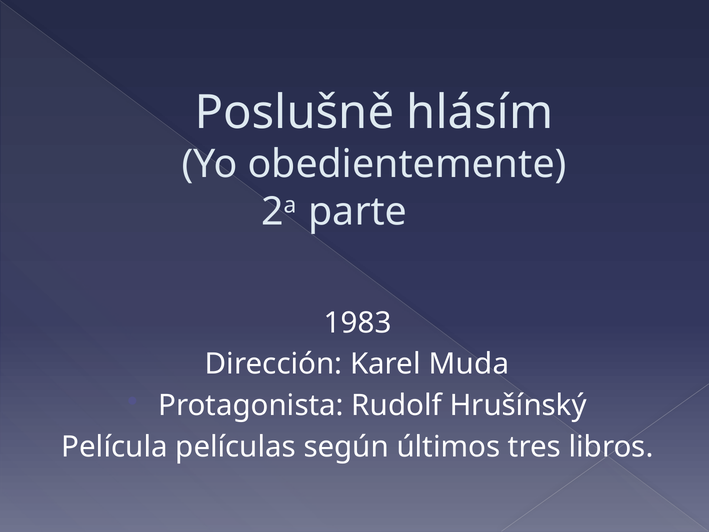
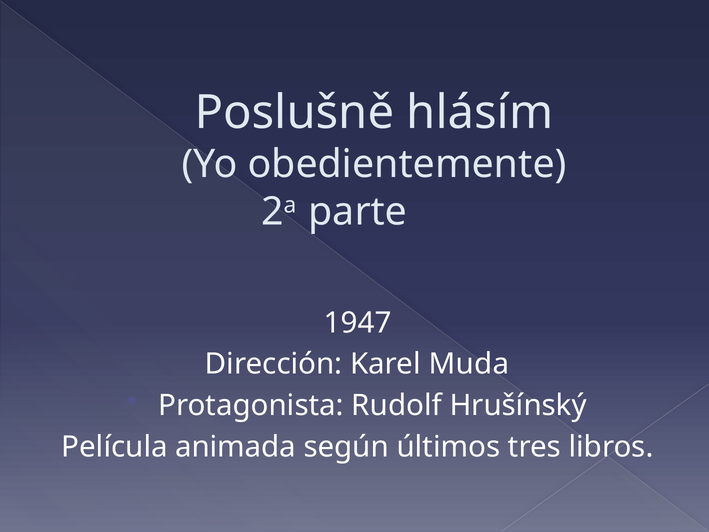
1983: 1983 -> 1947 (358, 323)
películas: películas -> animada (236, 447)
